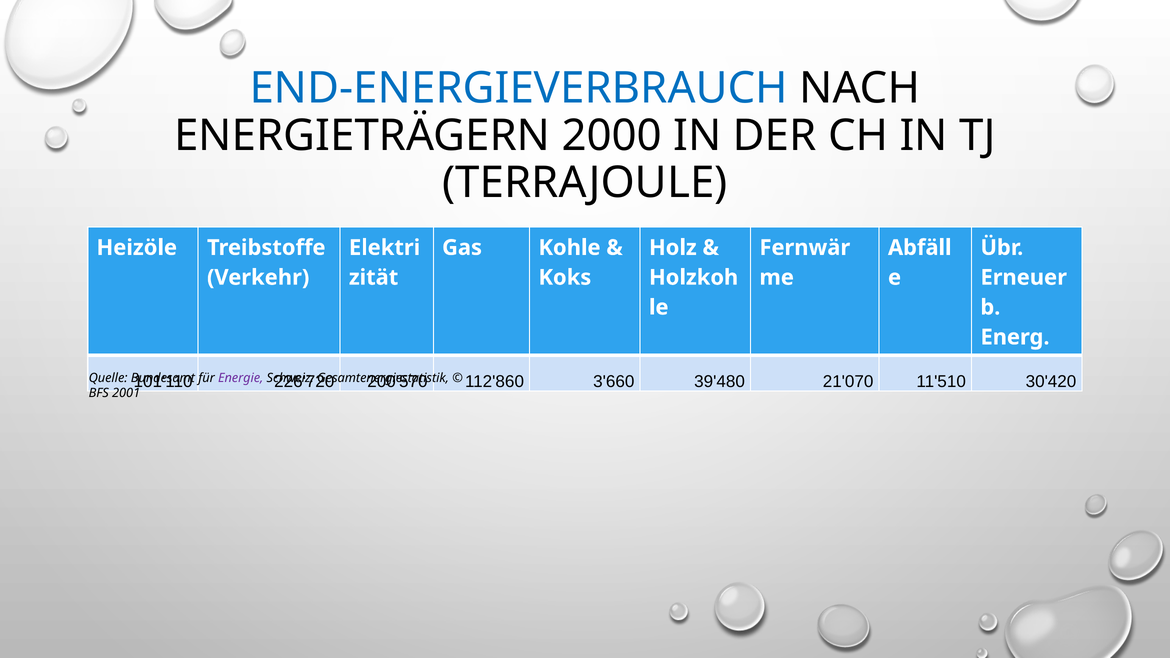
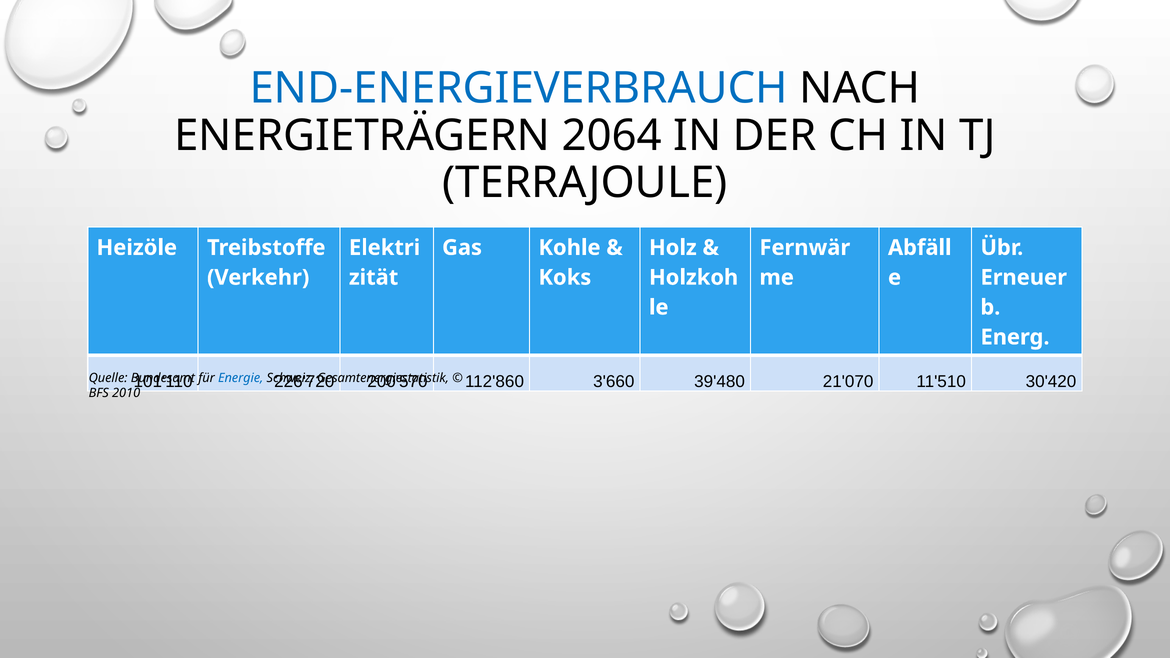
2000: 2000 -> 2064 (612, 136)
Energie colour: purple -> blue (241, 378)
2001: 2001 -> 2010 (126, 393)
